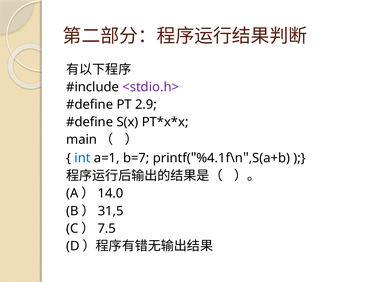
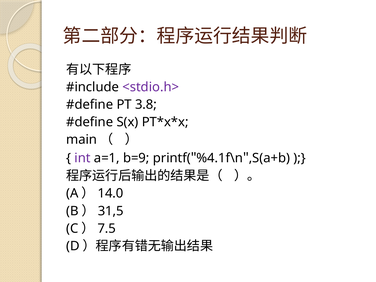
2.9: 2.9 -> 3.8 (146, 105)
int colour: blue -> purple (83, 158)
b=7: b=7 -> b=9 (136, 158)
